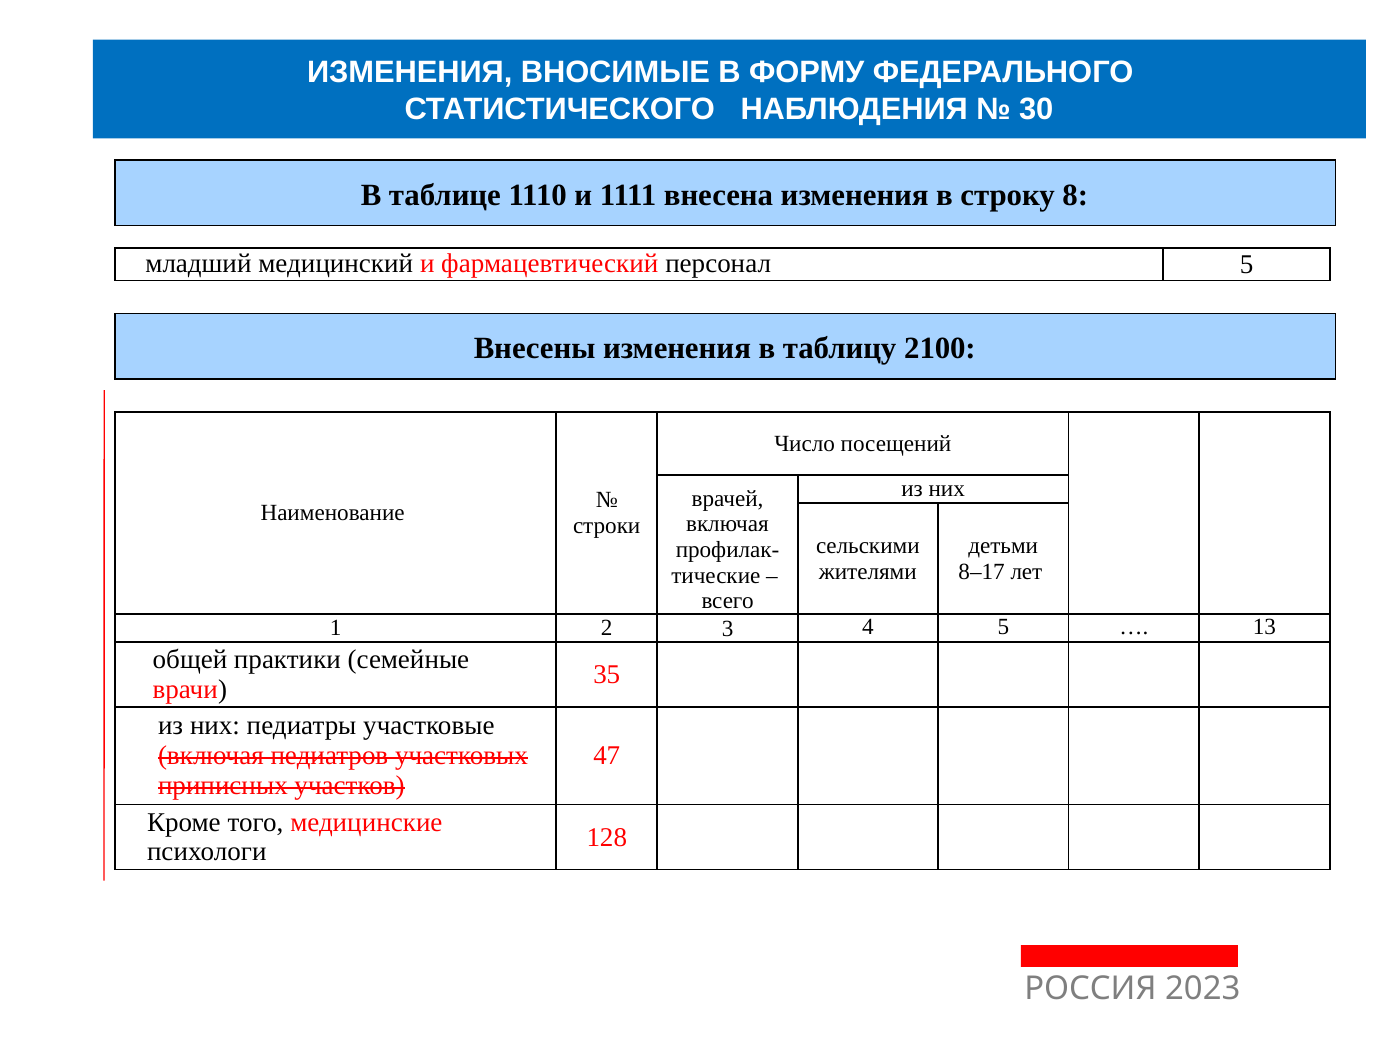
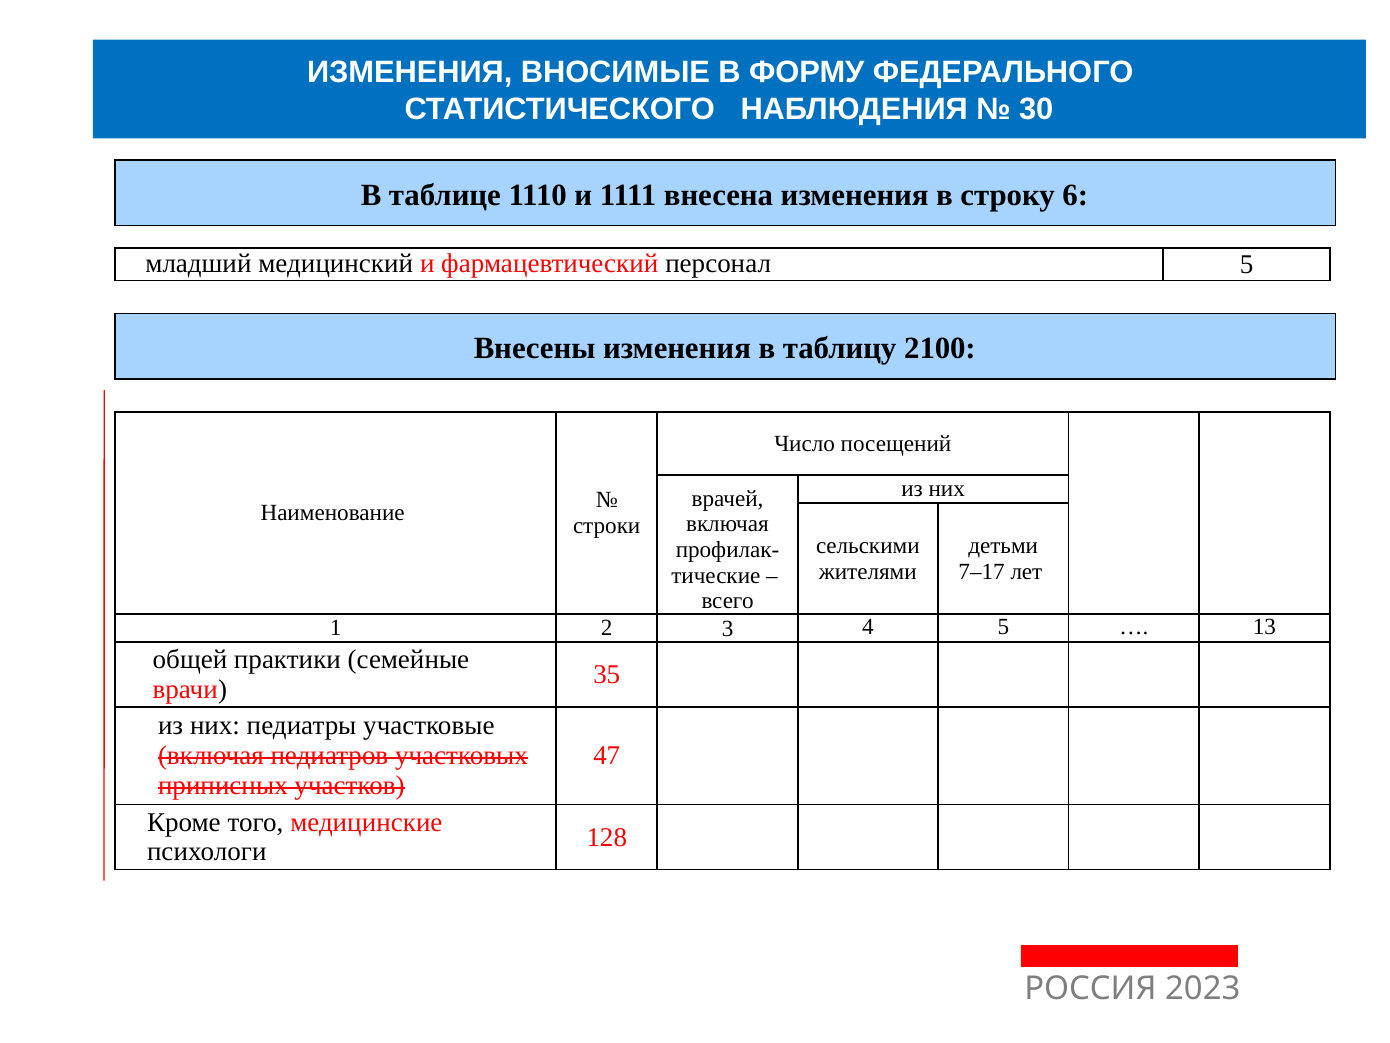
8: 8 -> 6 (1075, 195)
8–17: 8–17 -> 7–17 (982, 571)
